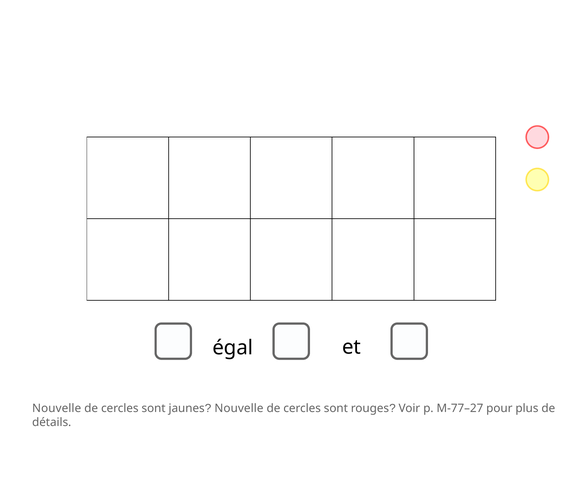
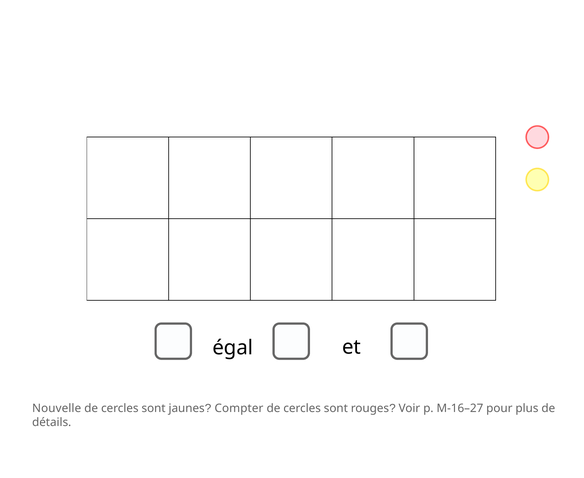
Nouvelle: Nouvelle -> Compter (239, 409)
M-77–27: M-77–27 -> M-16–27 (460, 409)
